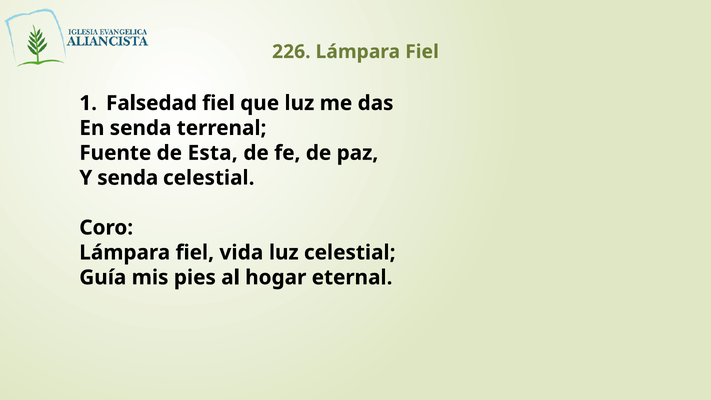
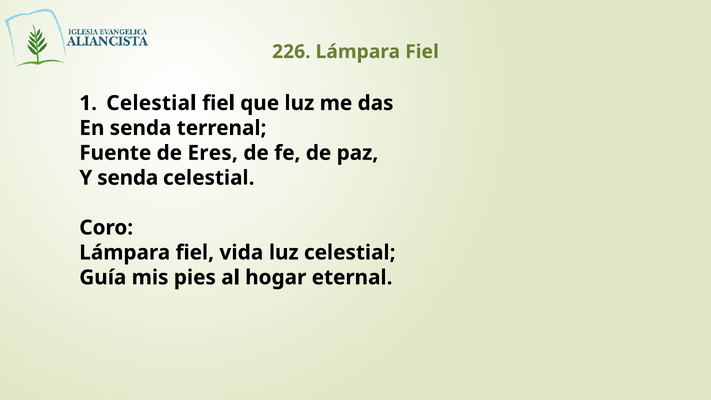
Falsedad: Falsedad -> Celestial (151, 103)
Esta: Esta -> Eres (213, 153)
